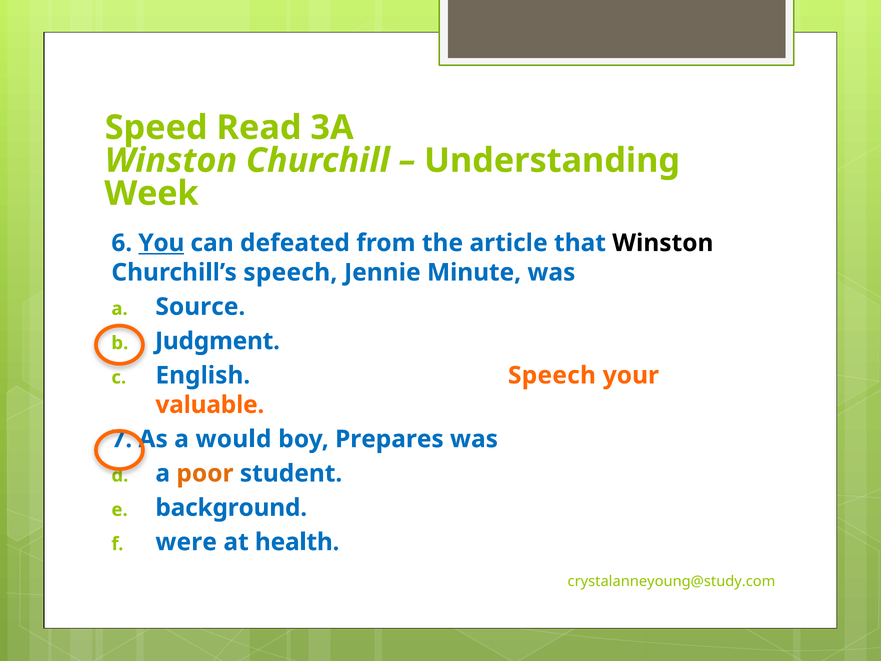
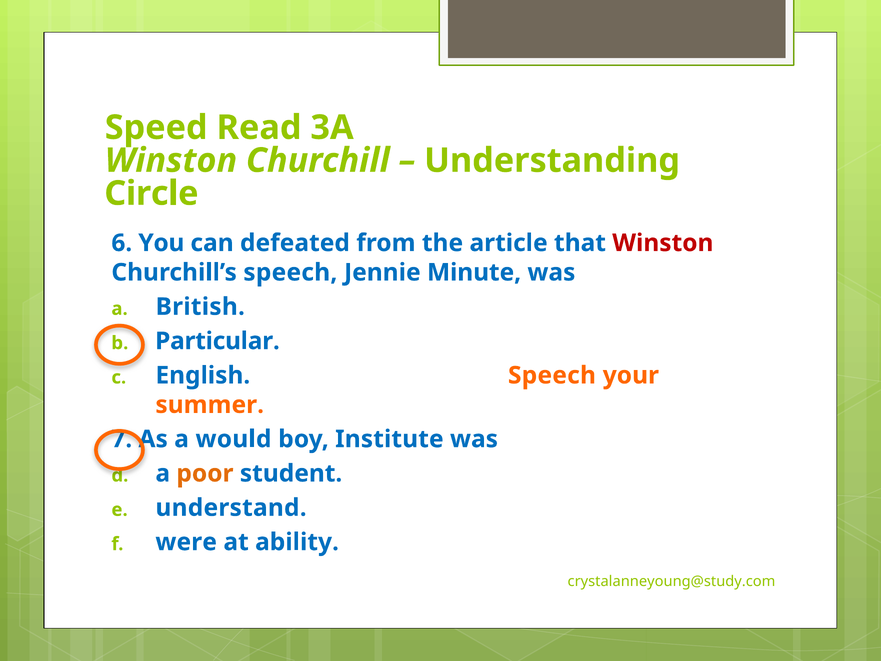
Week: Week -> Circle (151, 193)
You underline: present -> none (161, 243)
Winston colour: black -> red (663, 243)
Source: Source -> British (200, 307)
Judgment: Judgment -> Particular (217, 341)
valuable: valuable -> summer (210, 405)
Prepares: Prepares -> Institute (389, 439)
background: background -> understand (231, 508)
health: health -> ability (297, 542)
